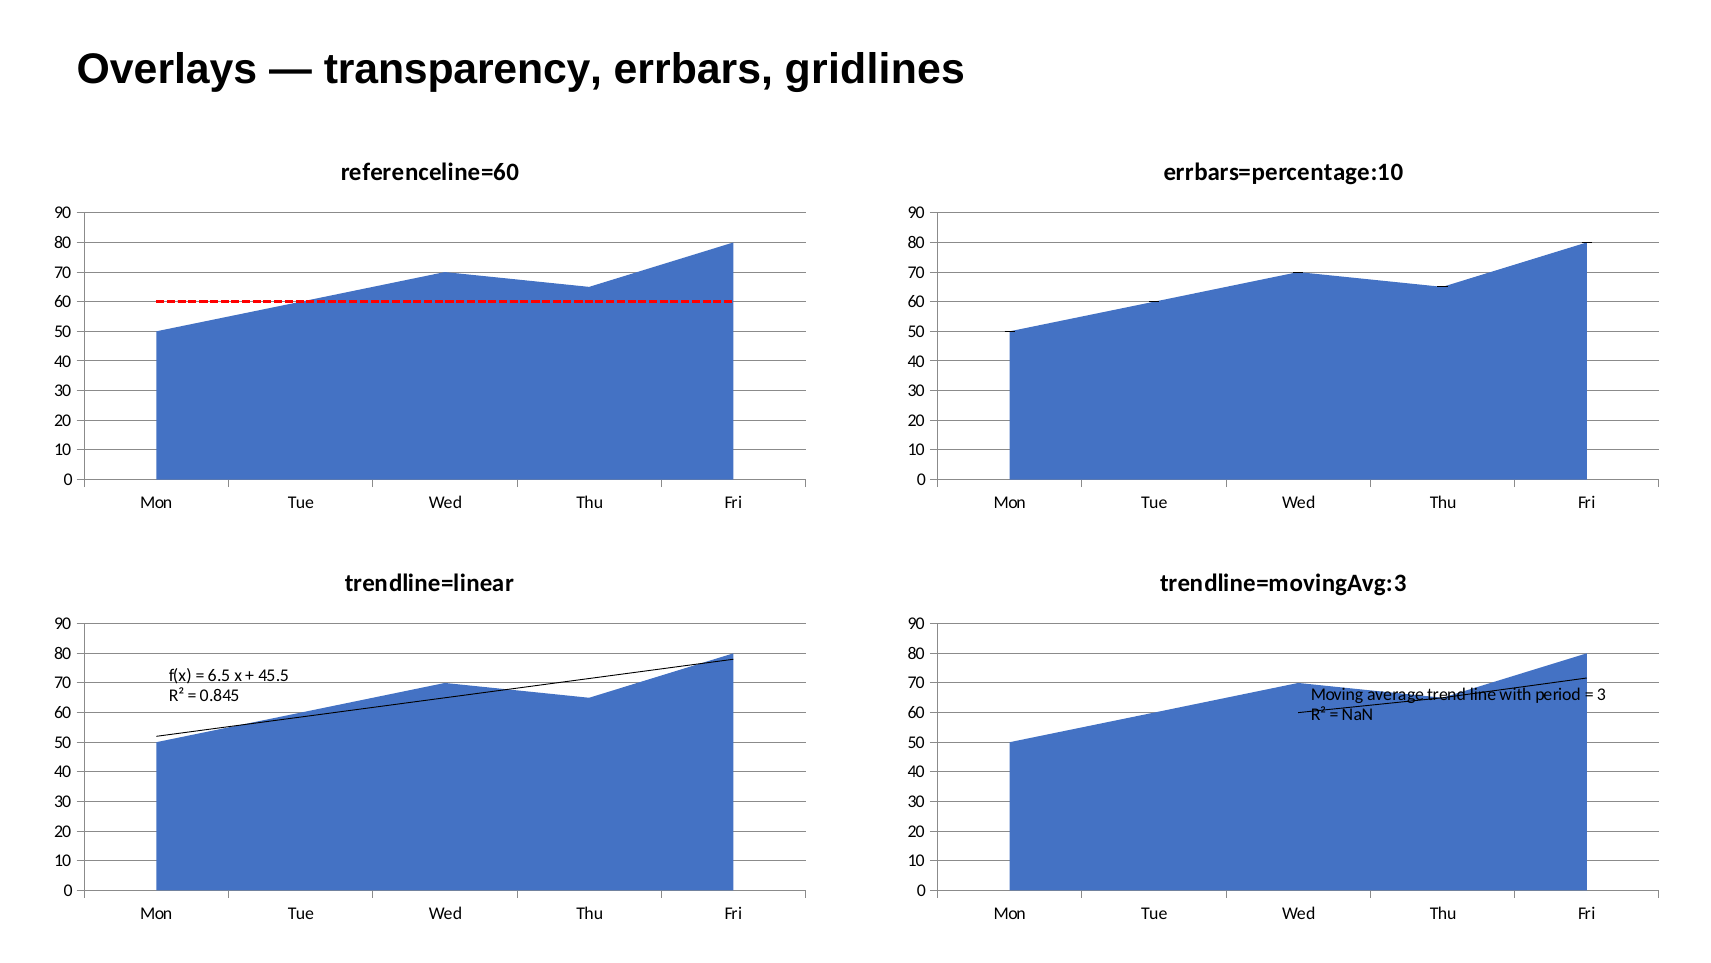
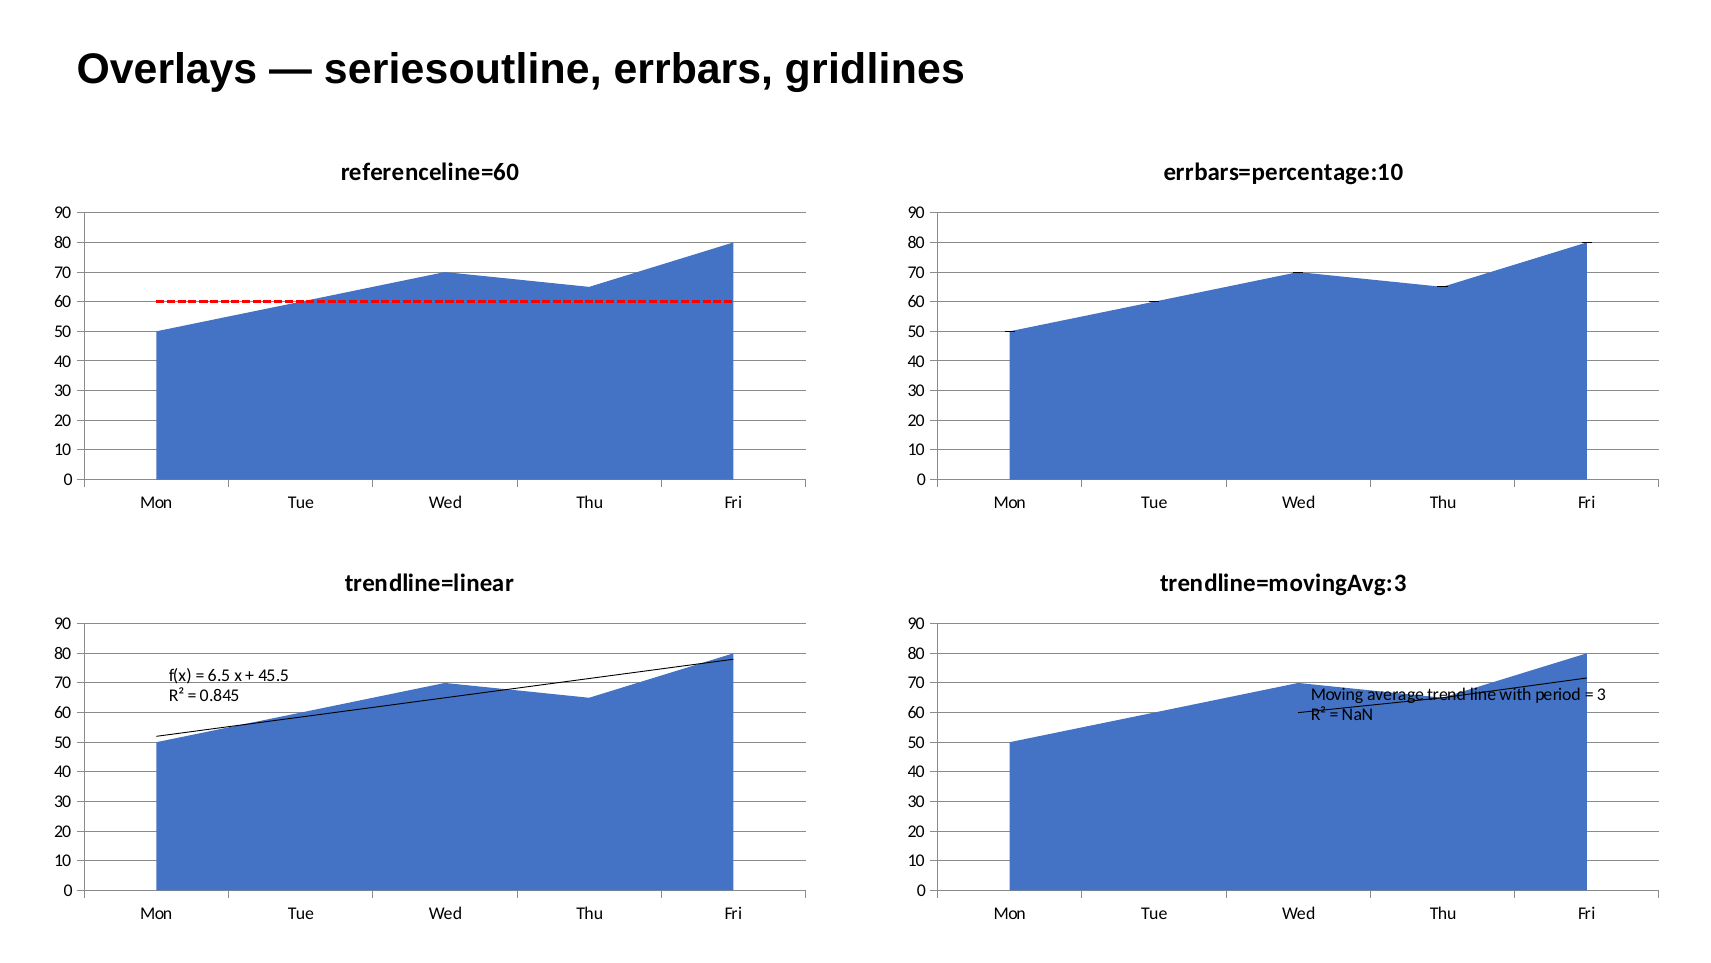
transparency: transparency -> seriesoutline (463, 69)
